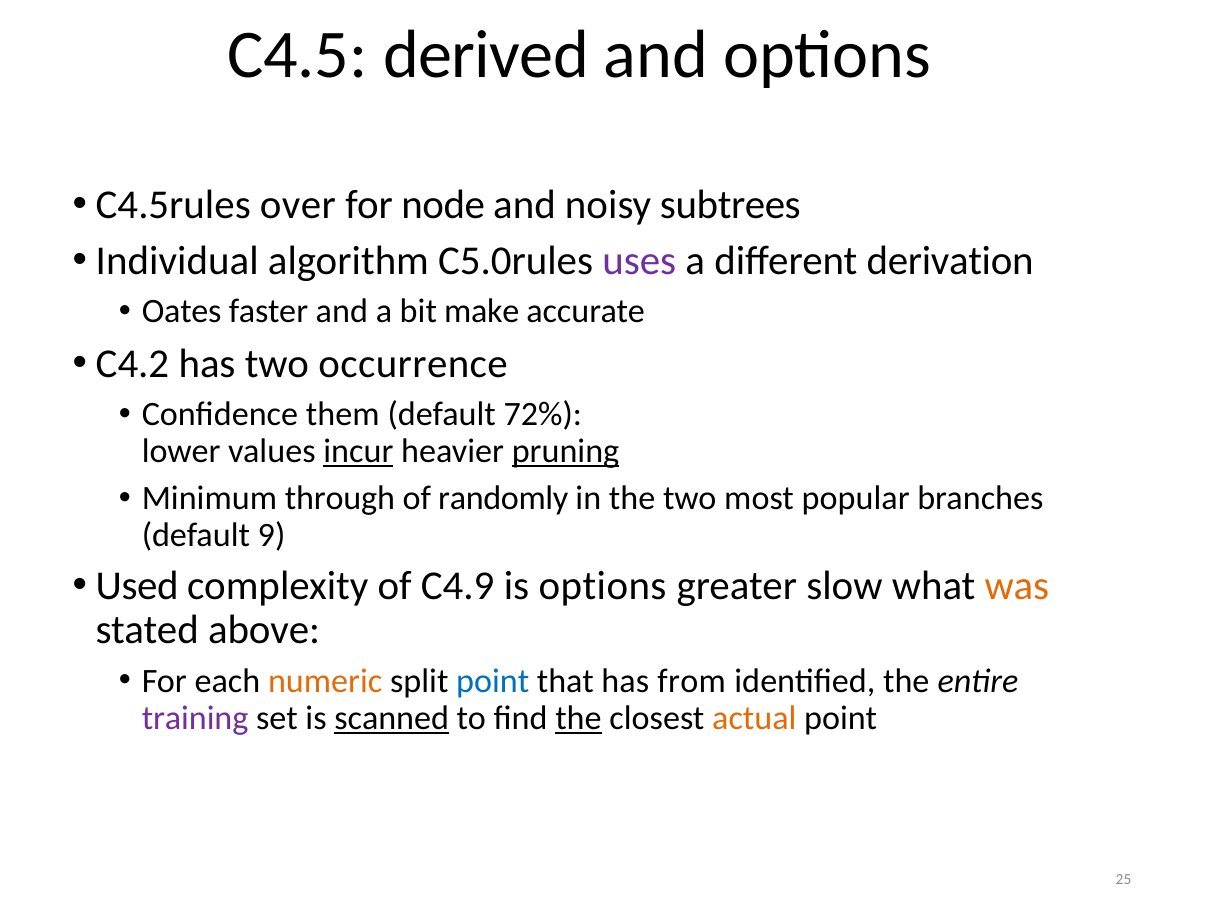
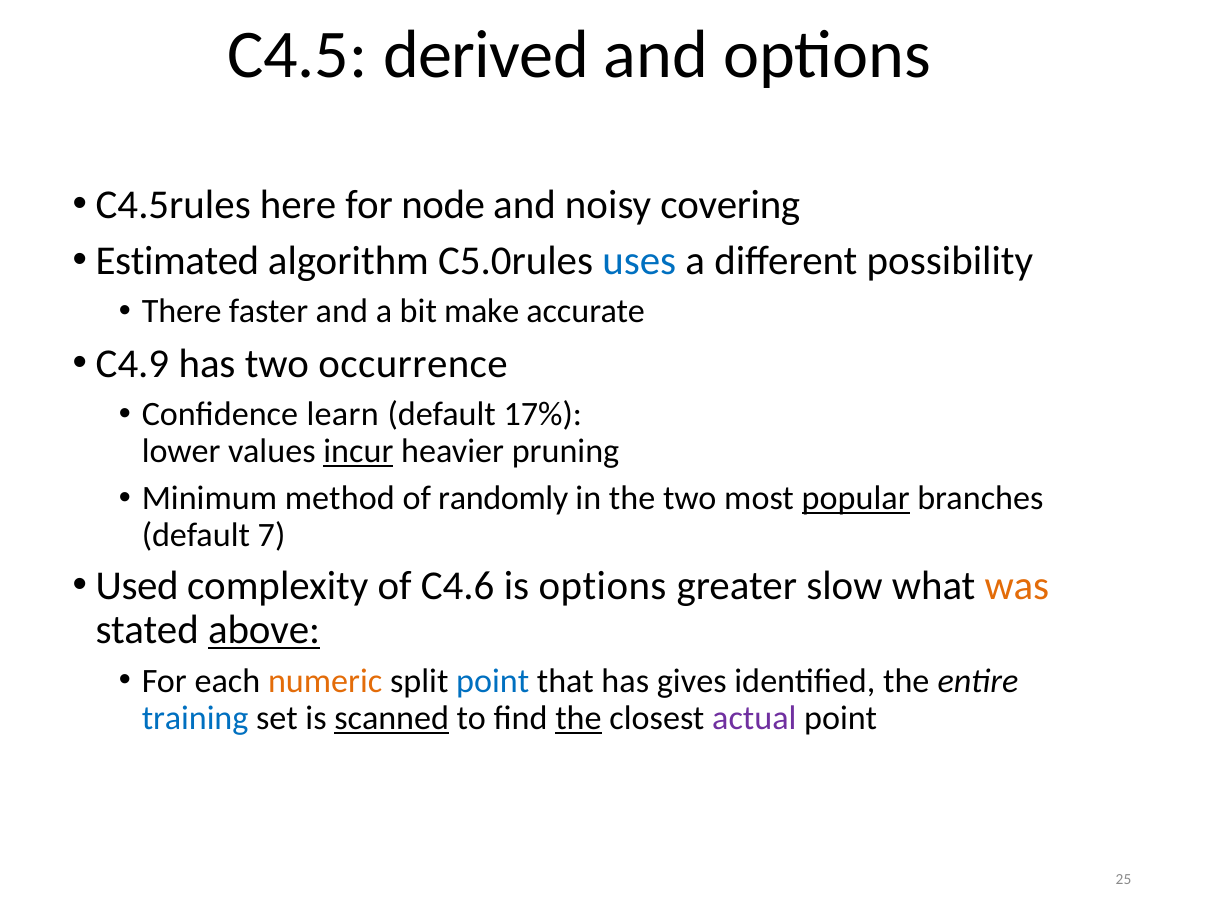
over: over -> here (298, 205)
subtrees: subtrees -> covering (730, 205)
Individual: Individual -> Estimated (177, 261)
uses colour: purple -> blue (639, 261)
derivation: derivation -> possibility (950, 261)
Oates: Oates -> There (182, 312)
C4.2: C4.2 -> C4.9 (132, 364)
them: them -> learn (343, 415)
72%: 72% -> 17% (543, 415)
pruning underline: present -> none (566, 452)
through: through -> method (340, 499)
popular underline: none -> present (856, 499)
9: 9 -> 7 (272, 535)
C4.9: C4.9 -> C4.6 (458, 586)
above underline: none -> present (264, 630)
from: from -> gives (692, 681)
training colour: purple -> blue (195, 718)
actual colour: orange -> purple (754, 718)
